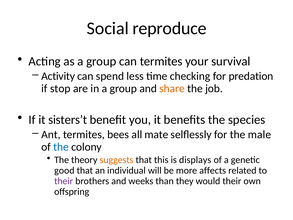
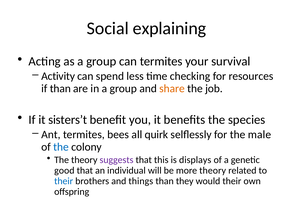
reproduce: reproduce -> explaining (169, 28)
predation: predation -> resources (251, 76)
if stop: stop -> than (60, 88)
mate: mate -> quirk (156, 134)
suggests colour: orange -> purple (117, 160)
more affects: affects -> theory (213, 170)
their colour: purple -> blue (64, 181)
weeks: weeks -> things (141, 181)
